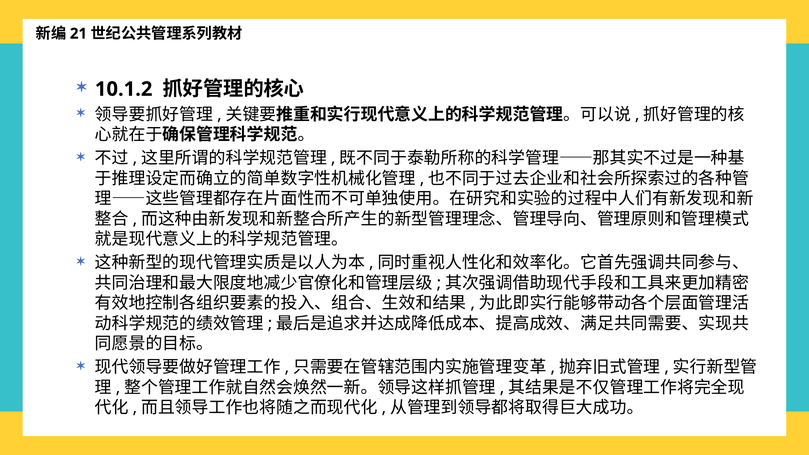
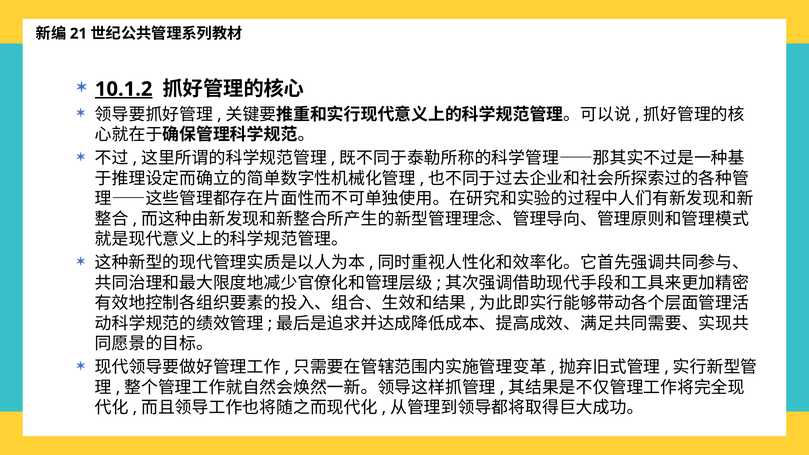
10.1.2 underline: none -> present (124, 89)
